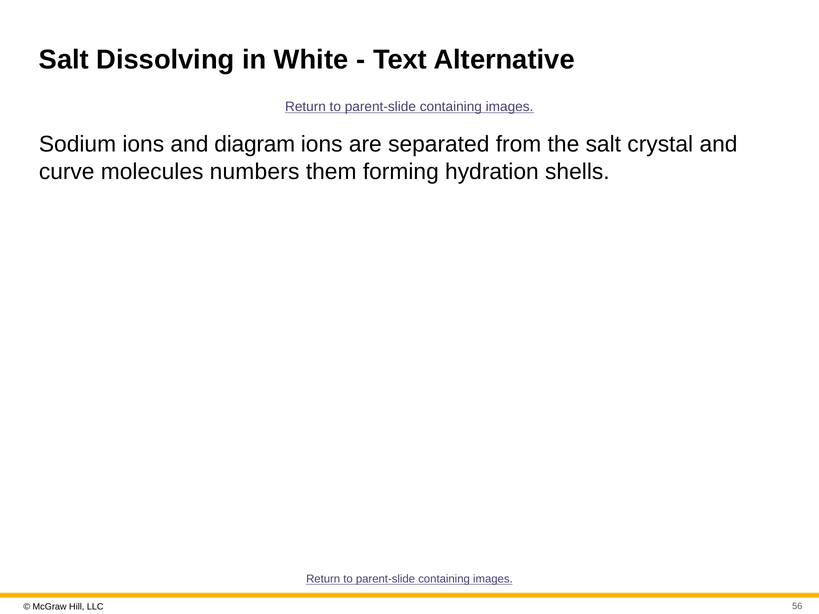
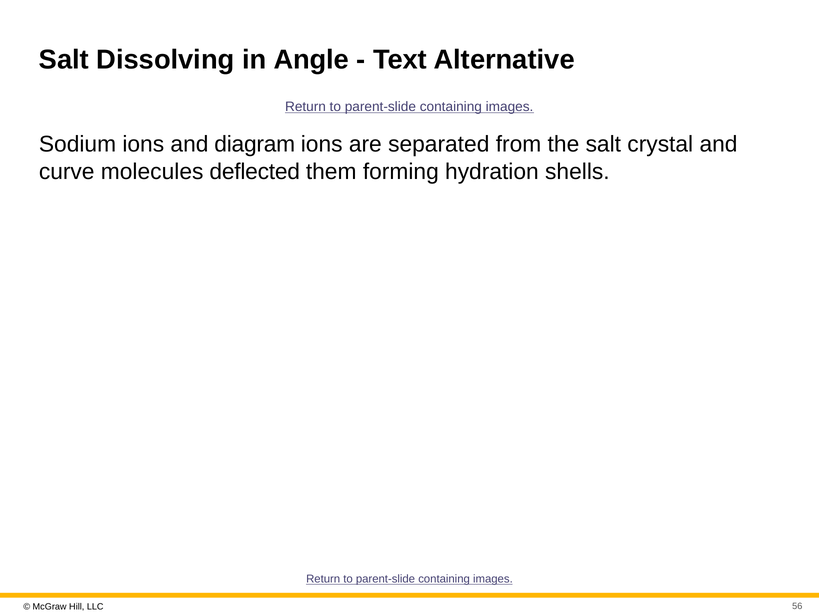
White: White -> Angle (311, 60)
numbers: numbers -> deflected (255, 172)
